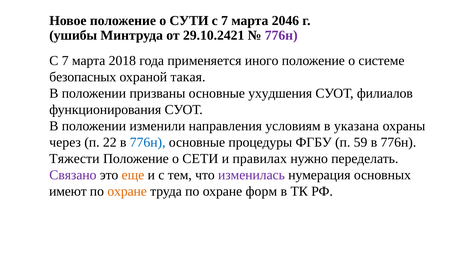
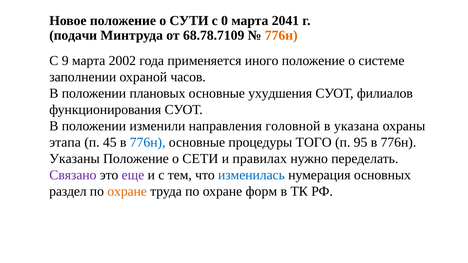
7: 7 -> 0 (225, 21)
2046: 2046 -> 2041 (285, 21)
ушибы: ушибы -> подачи (73, 35)
29.10.2421: 29.10.2421 -> 68.78.7109 (214, 35)
776н colour: purple -> orange (281, 35)
7: 7 -> 9 (65, 61)
2018: 2018 -> 2002 (122, 61)
безопасных: безопасных -> заполнении (83, 77)
такая: такая -> часов (188, 77)
призваны: призваны -> плановых (157, 94)
условиям: условиям -> головной (293, 126)
через: через -> этапа (65, 143)
22: 22 -> 45 (110, 143)
ФГБУ: ФГБУ -> ТОГО (314, 143)
59: 59 -> 95 (361, 143)
Тяжести: Тяжести -> Указаны (74, 159)
еще colour: orange -> purple (133, 175)
изменилась colour: purple -> blue (251, 175)
имеют: имеют -> раздел (68, 192)
